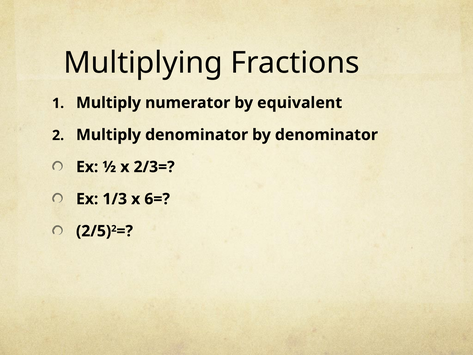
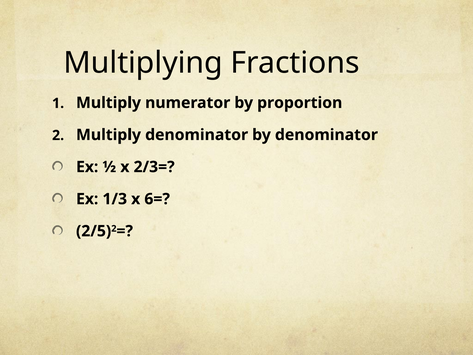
equivalent: equivalent -> proportion (300, 103)
